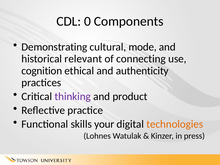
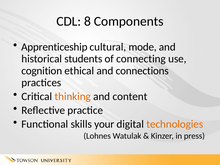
0: 0 -> 8 (87, 21)
Demonstrating: Demonstrating -> Apprenticeship (54, 47)
relevant: relevant -> students (83, 59)
authenticity: authenticity -> connections (142, 71)
thinking colour: purple -> orange (73, 96)
product: product -> content (130, 96)
